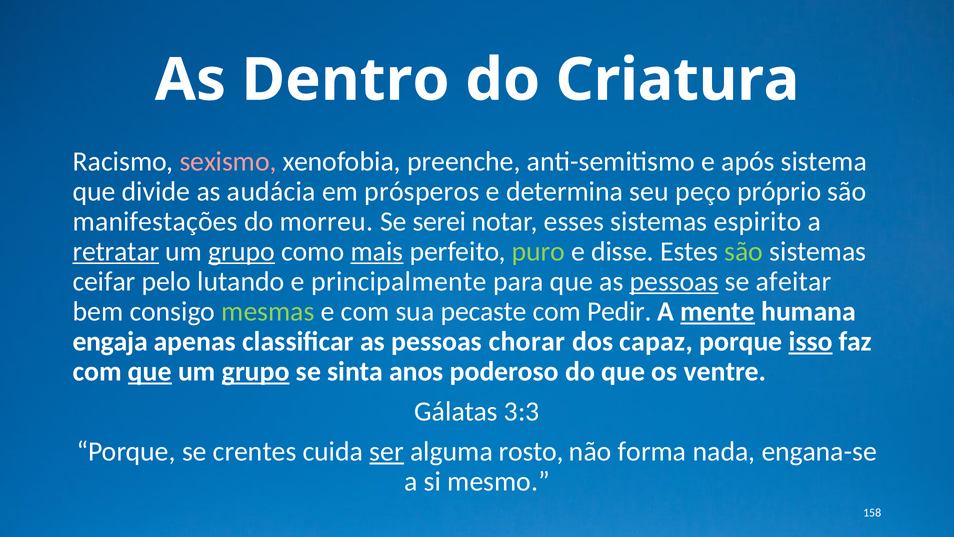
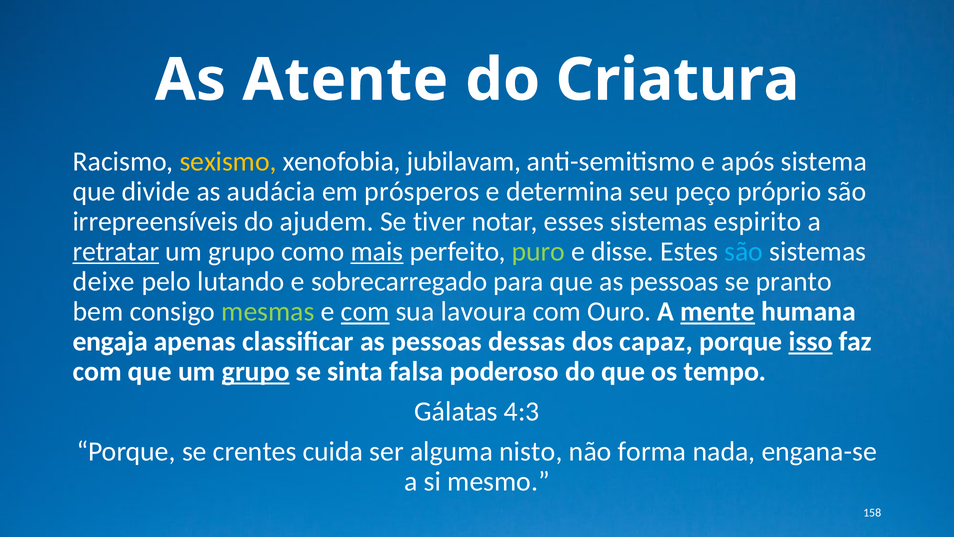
Dentro: Dentro -> Atente (345, 80)
sexismo colour: pink -> yellow (228, 161)
preenche: preenche -> jubilavam (464, 161)
manifestações: manifestações -> irrepreensíveis (155, 221)
morreu: morreu -> ajudem (327, 221)
serei: serei -> tiver (439, 221)
grupo underline: present -> none (242, 251)
são colour: light green -> light blue (744, 251)
ceifar: ceifar -> deixe (104, 281)
principalmente: principalmente -> sobrecarregado (399, 281)
pessoas underline: present -> none (674, 281)
afeitar: afeitar -> pranto (794, 281)
com underline: none -> present (365, 311)
pecaste: pecaste -> lavoura (483, 311)
Pedir: Pedir -> Ouro (619, 311)
chorar: chorar -> dessas (527, 341)
que underline: present -> none (150, 371)
anos: anos -> falsa (416, 371)
ventre: ventre -> tempo (725, 371)
3:3: 3:3 -> 4:3 (522, 411)
ser underline: present -> none (387, 451)
rosto: rosto -> nisto (531, 451)
